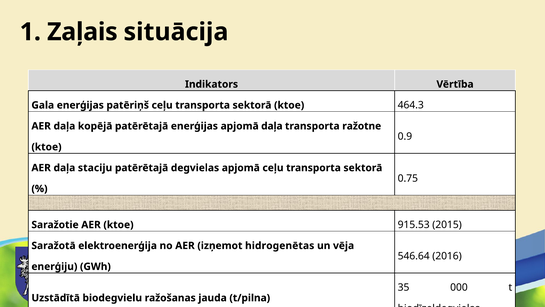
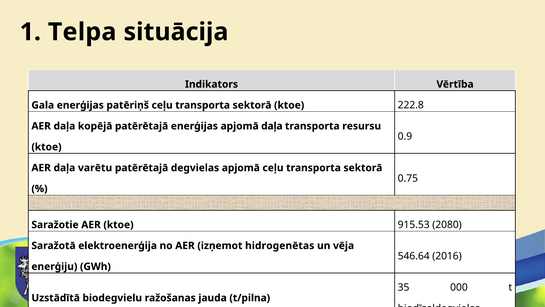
Zaļais: Zaļais -> Telpa (82, 32)
464.3: 464.3 -> 222.8 (411, 105)
ražotne: ražotne -> resursu (362, 126)
staciju: staciju -> varētu (95, 168)
2015: 2015 -> 2080 (447, 224)
